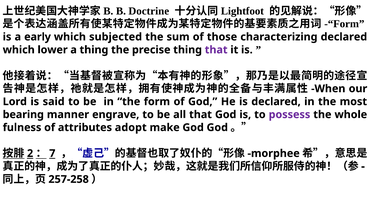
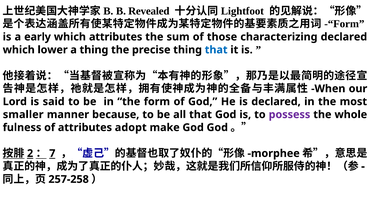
Doctrine: Doctrine -> Revealed (149, 11)
which subjected: subjected -> attributes (116, 37)
that colour: purple -> blue (216, 50)
bearing: bearing -> smaller (23, 115)
engrave: engrave -> because (116, 115)
